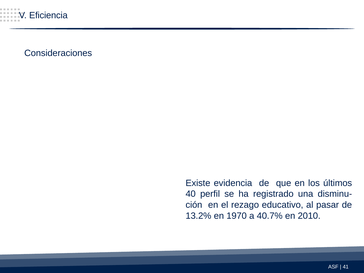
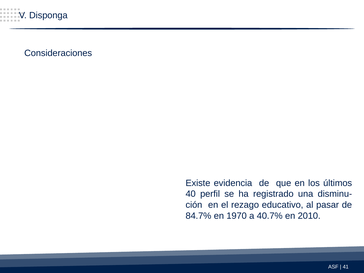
Eficiencia: Eficiencia -> Disponga (48, 15)
13.2%: 13.2% -> 84.7% (198, 216)
